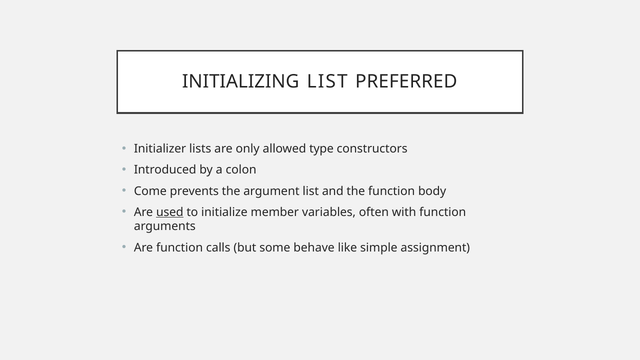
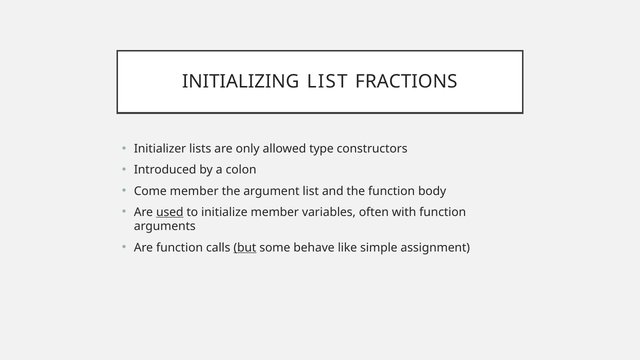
PREFERRED: PREFERRED -> FRACTIONS (406, 82)
Come prevents: prevents -> member (194, 191)
but underline: none -> present (245, 248)
